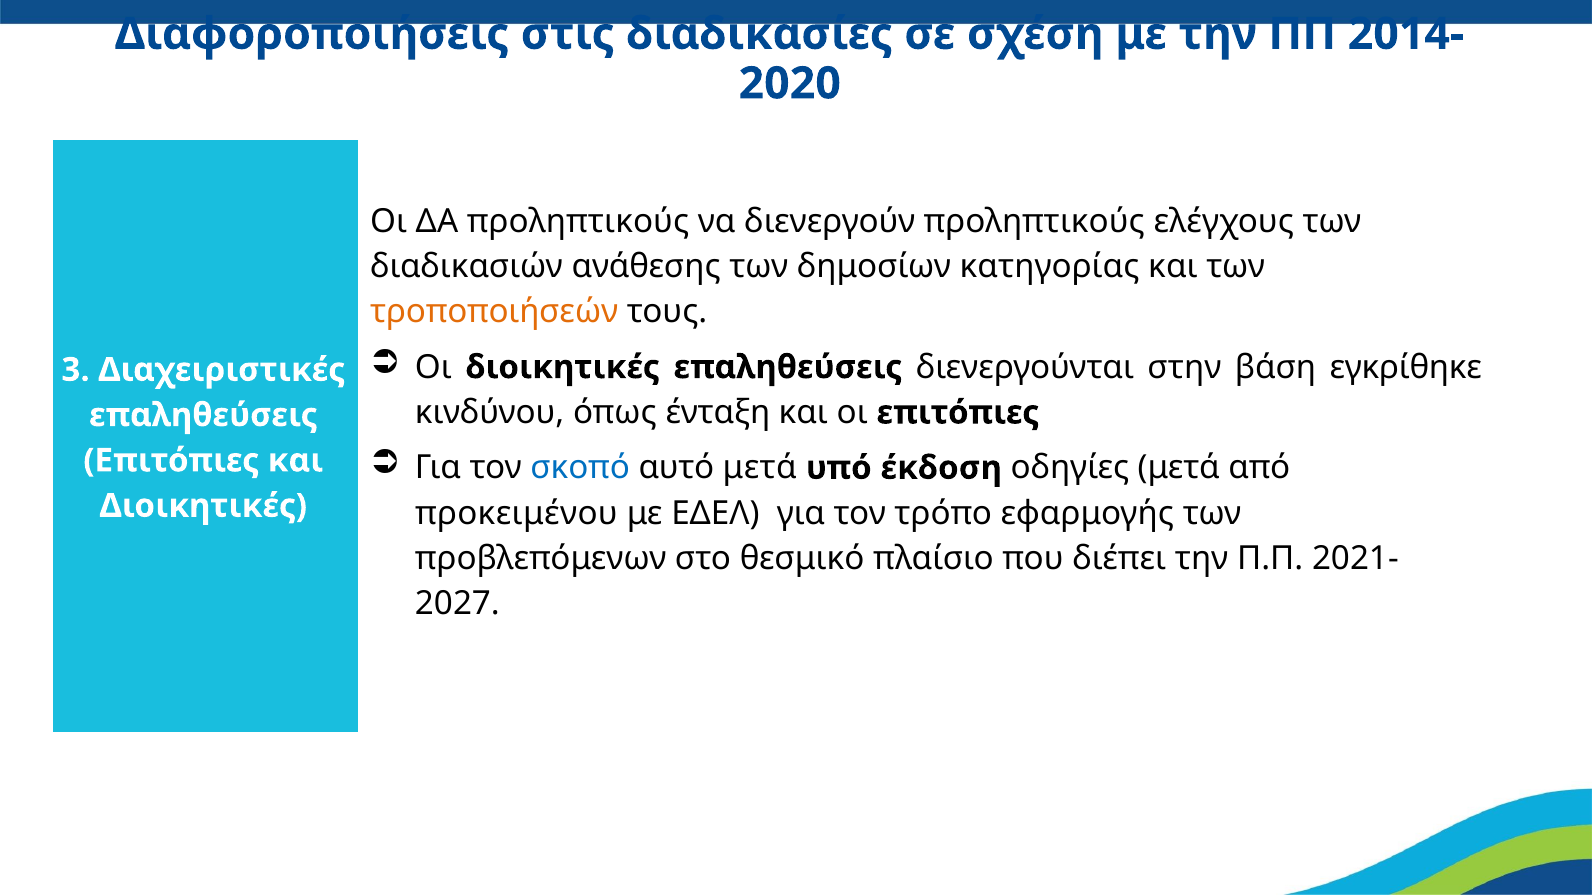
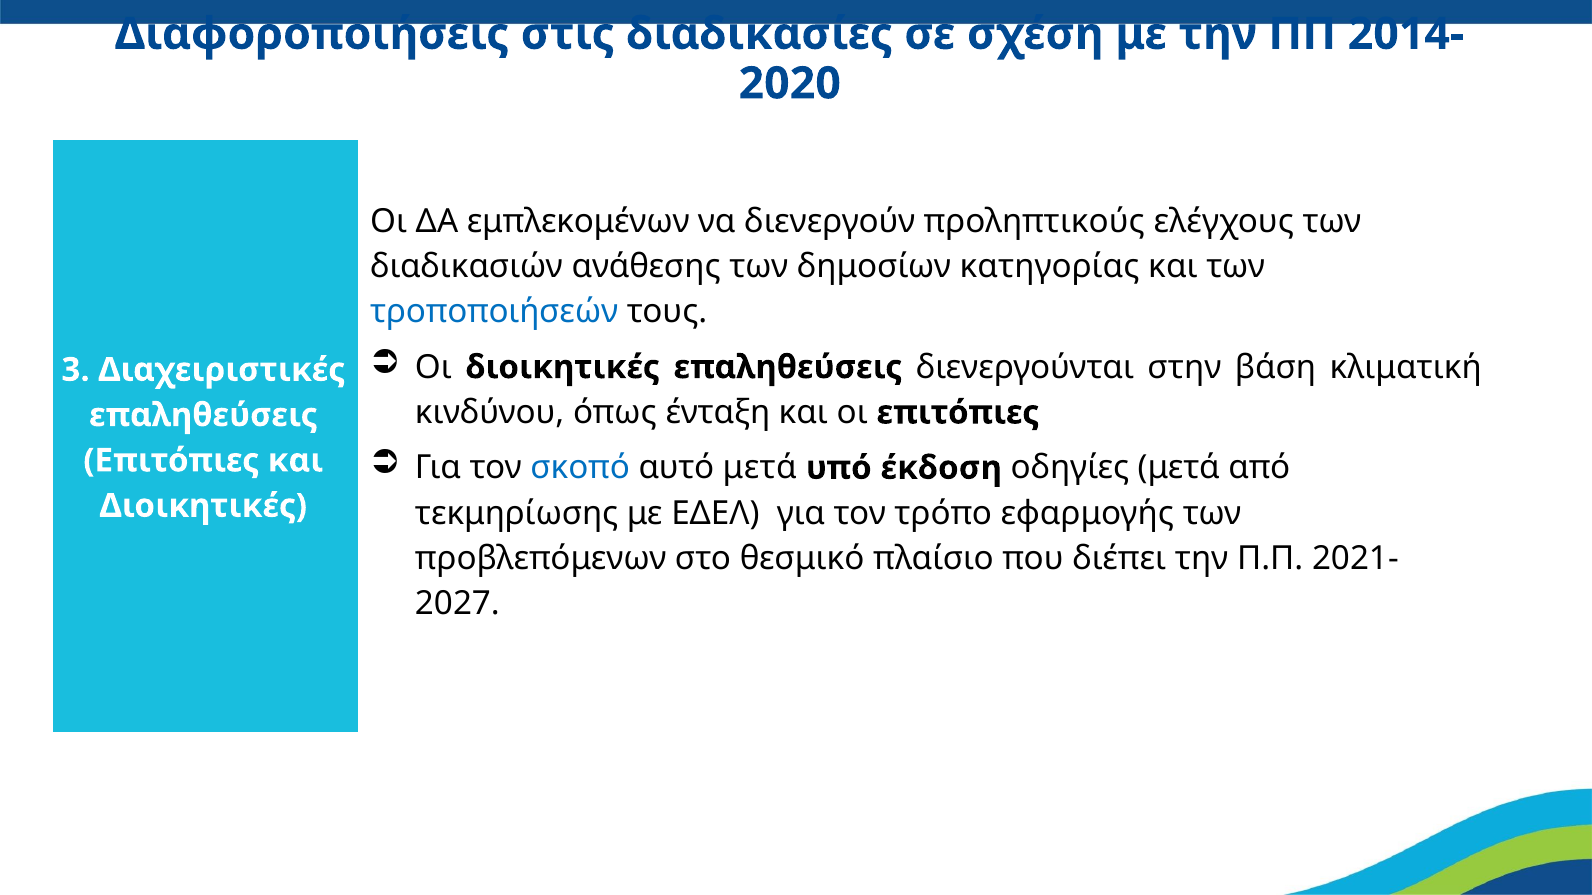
ΔΑ προληπτικούς: προληπτικούς -> εμπλεκομένων (578, 221)
τροποποιήσεών colour: orange -> blue (494, 312)
εγκρίθηκε: εγκρίθηκε -> κλιματική (1406, 367)
προκειμένου: προκειμένου -> τεκμηρίωσης (517, 514)
